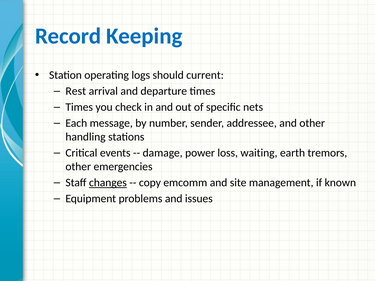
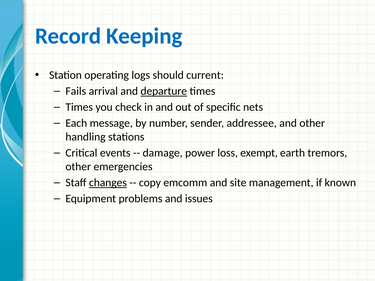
Rest: Rest -> Fails (76, 91)
departure underline: none -> present (164, 91)
waiting: waiting -> exempt (259, 153)
